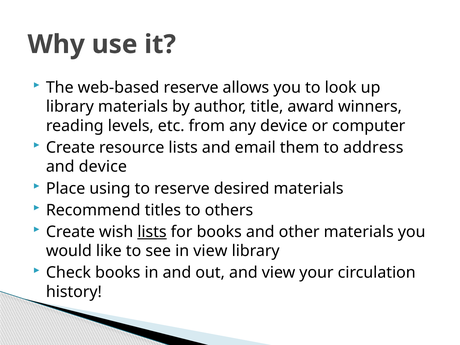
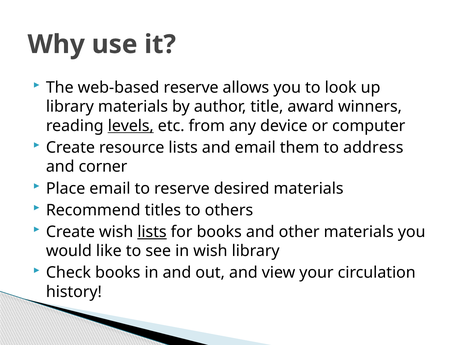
levels underline: none -> present (131, 126)
and device: device -> corner (103, 167)
Place using: using -> email (110, 188)
in view: view -> wish (210, 251)
